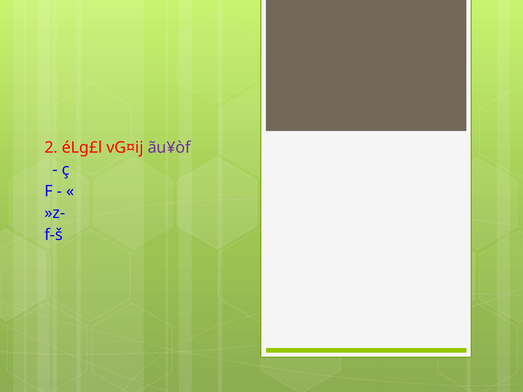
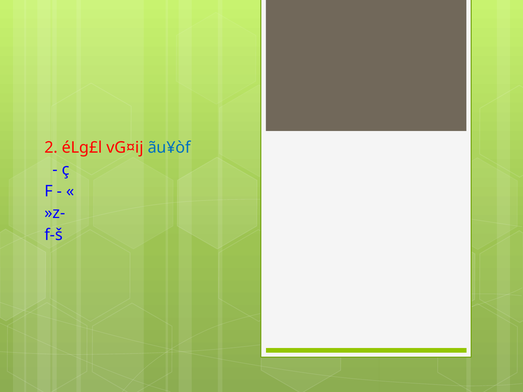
ãu¥òf colour: purple -> blue (169, 148)
